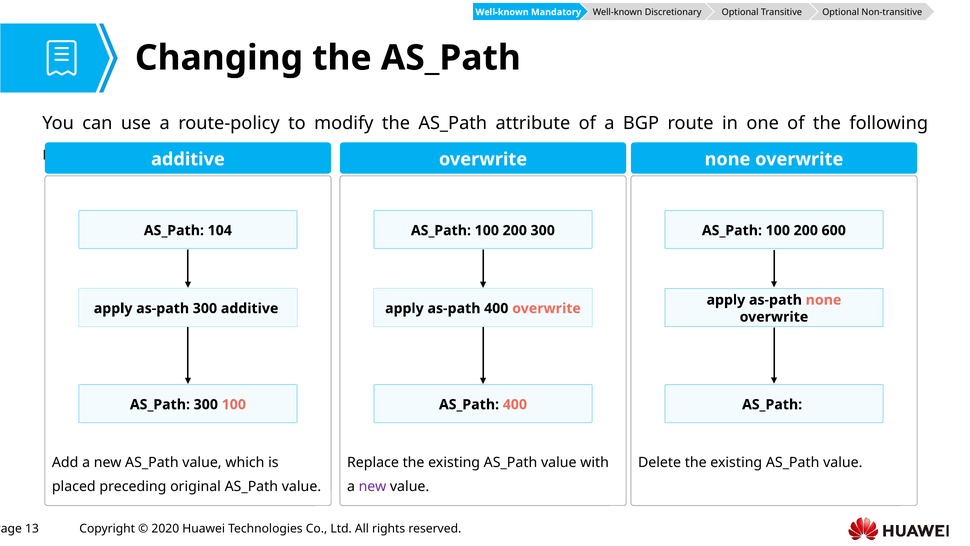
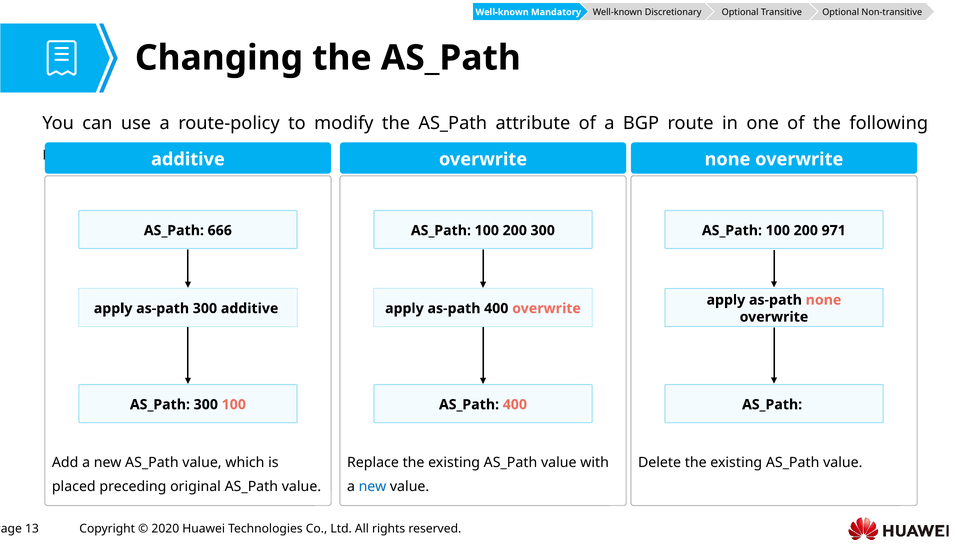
104: 104 -> 666 (220, 230)
600: 600 -> 971 (834, 230)
new colour: purple -> blue (373, 486)
